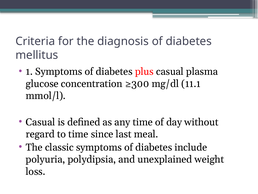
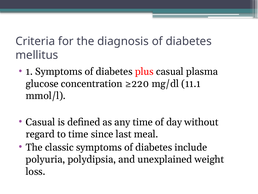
≥300: ≥300 -> ≥220 (137, 84)
